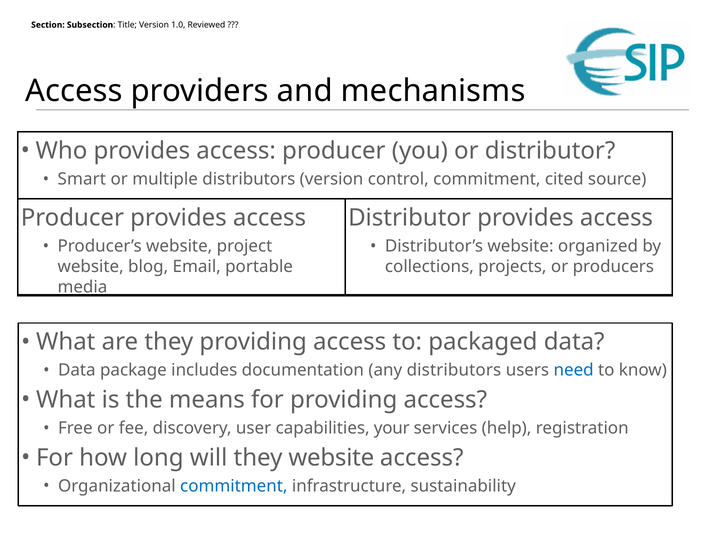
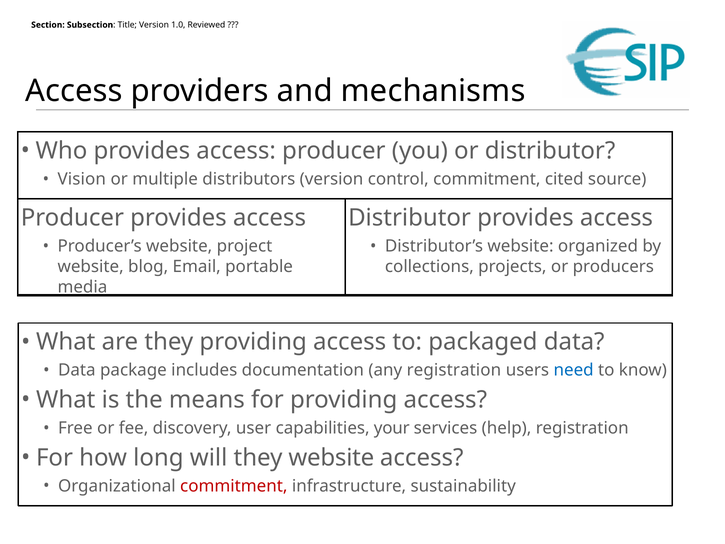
Smart: Smart -> Vision (82, 179)
any distributors: distributors -> registration (454, 370)
commitment colour: blue -> red (234, 486)
